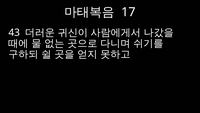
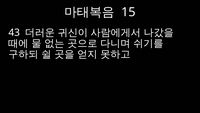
17: 17 -> 15 (128, 12)
